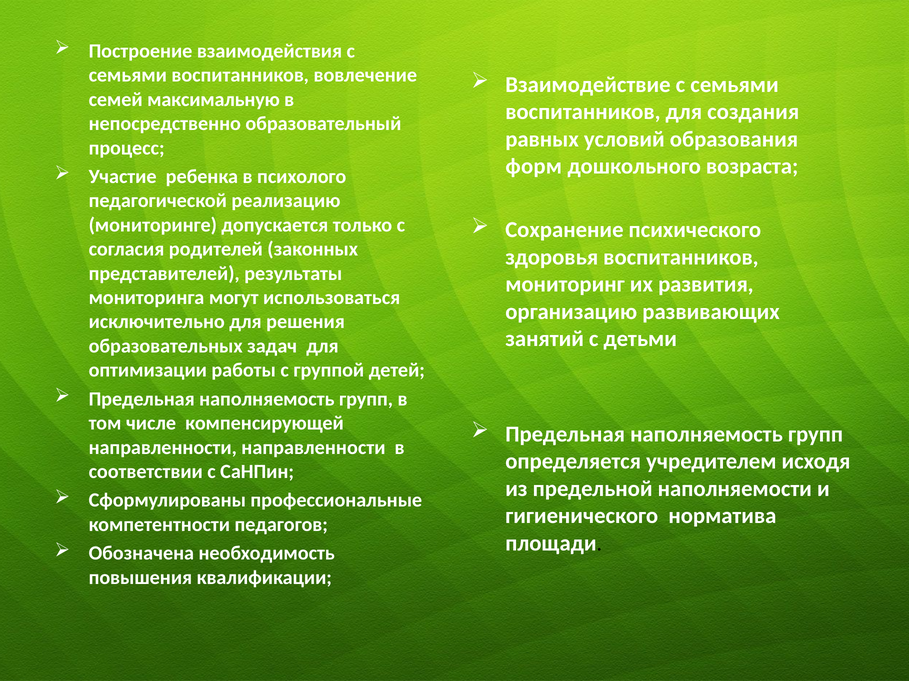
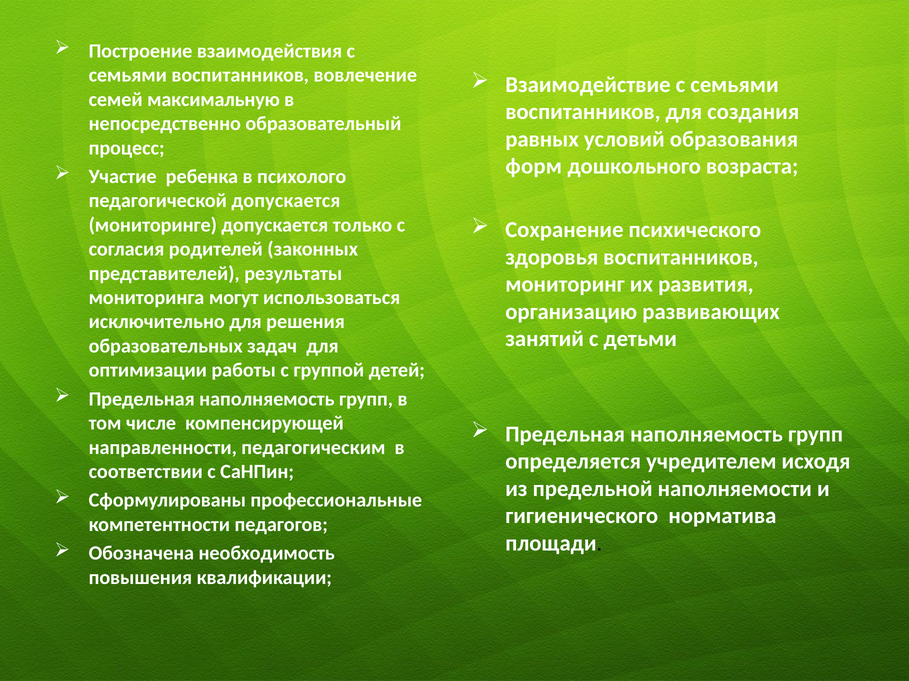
педагогической реализацию: реализацию -> допускается (286, 201)
направленности направленности: направленности -> педагогическим (313, 448)
